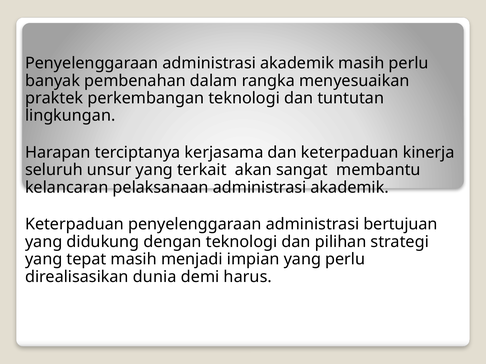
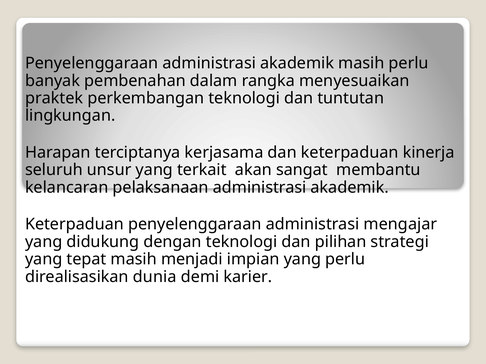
bertujuan: bertujuan -> mengajar (400, 225)
harus: harus -> karier (248, 277)
